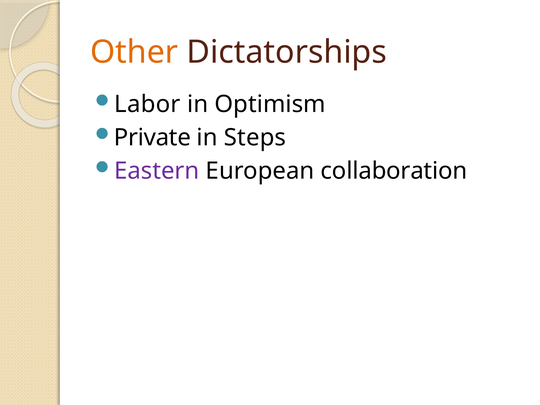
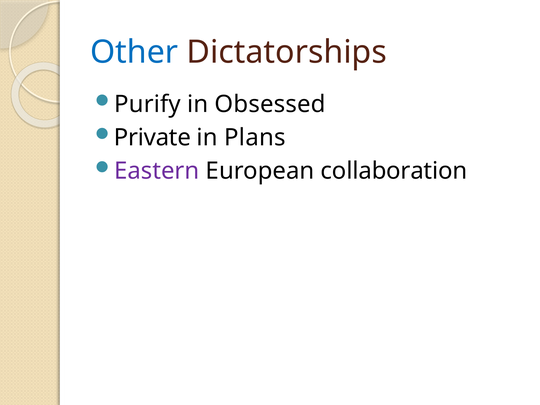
Other colour: orange -> blue (134, 52)
Labor: Labor -> Purify (147, 104)
Optimism: Optimism -> Obsessed (270, 104)
Steps: Steps -> Plans (255, 138)
